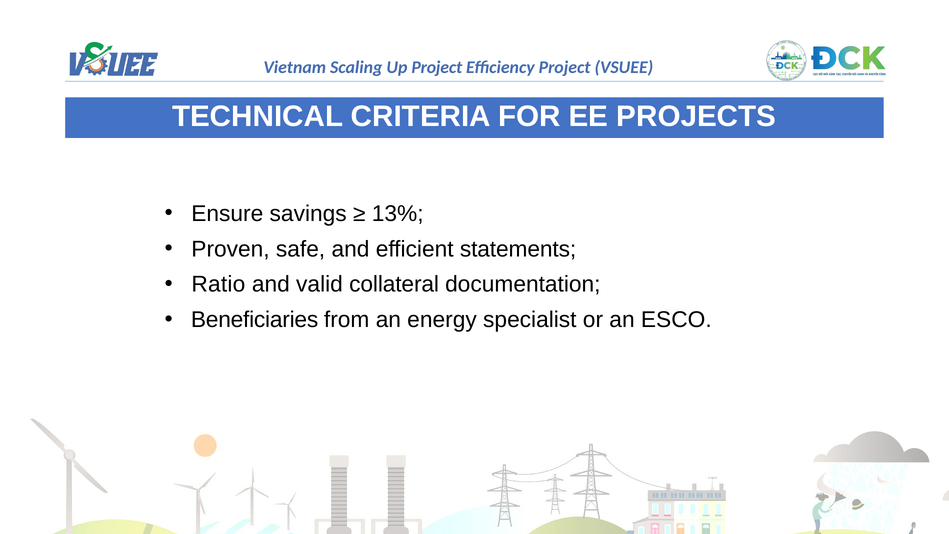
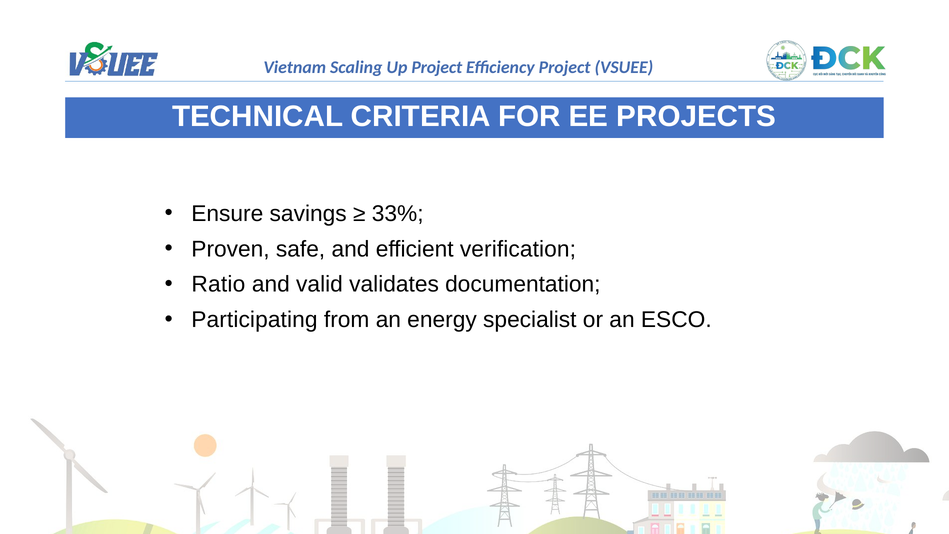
13%: 13% -> 33% (398, 214)
statements: statements -> verification (518, 249)
collateral: collateral -> validates (394, 284)
Beneficiaries: Beneficiaries -> Participating (254, 320)
